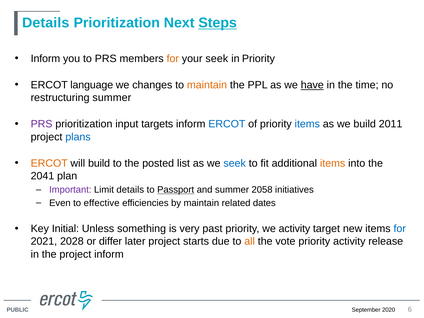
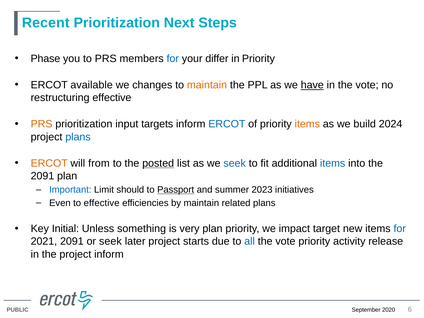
Details: Details -> Recent (46, 23)
Steps underline: present -> none (218, 23)
Inform: Inform -> Phase (45, 59)
for colour: orange -> blue (173, 59)
your seek: seek -> differ (217, 59)
language: language -> available (92, 85)
in the time: time -> vote (367, 85)
restructuring summer: summer -> effective (112, 98)
PRS colour: purple -> orange (42, 124)
items colour: blue -> orange (307, 124)
2011: 2011 -> 2024 (391, 124)
will build: build -> from (99, 163)
posted underline: none -> present (158, 163)
items colour: orange -> blue (333, 163)
2041: 2041 -> 2091 (42, 176)
Important colour: purple -> blue (70, 190)
Limit details: details -> should (130, 190)
2058: 2058 -> 2023 (262, 190)
related dates: dates -> plans (264, 203)
very past: past -> plan (212, 229)
we activity: activity -> impact (294, 229)
2021 2028: 2028 -> 2091 (72, 241)
or differ: differ -> seek (110, 241)
all colour: orange -> blue (250, 241)
